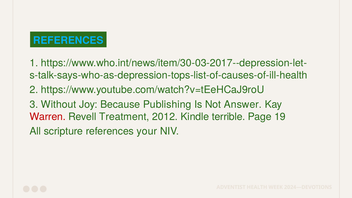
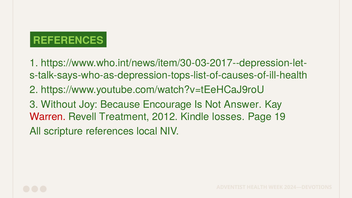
REFERENCES colour: light blue -> light green (68, 41)
Publishing: Publishing -> Encourage (167, 104)
terrible: terrible -> losses (228, 117)
your: your -> local (147, 131)
